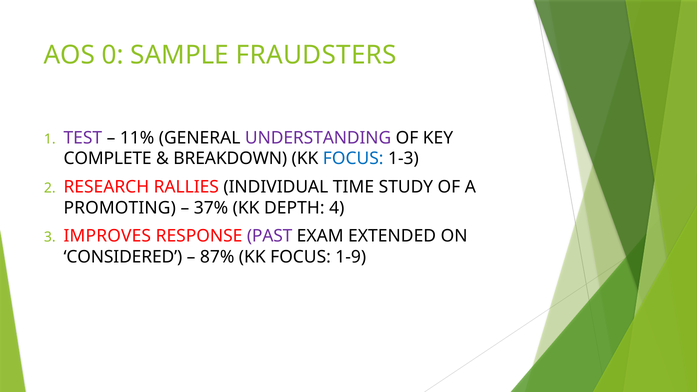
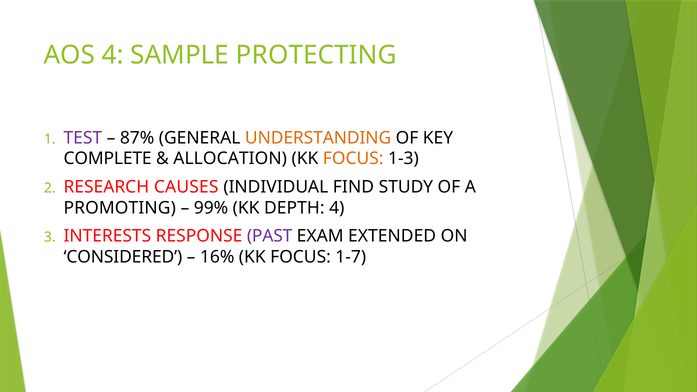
AOS 0: 0 -> 4 (113, 55)
FRAUDSTERS: FRAUDSTERS -> PROTECTING (316, 55)
11%: 11% -> 87% (137, 138)
UNDERSTANDING colour: purple -> orange (318, 138)
BREAKDOWN: BREAKDOWN -> ALLOCATION (230, 159)
FOCUS colour: blue -> orange (353, 159)
RALLIES: RALLIES -> CAUSES (186, 187)
TIME: TIME -> FIND (353, 187)
37%: 37% -> 99% (211, 208)
IMPROVES: IMPROVES -> INTERESTS (107, 236)
87%: 87% -> 16% (217, 257)
1-9: 1-9 -> 1-7 (351, 257)
